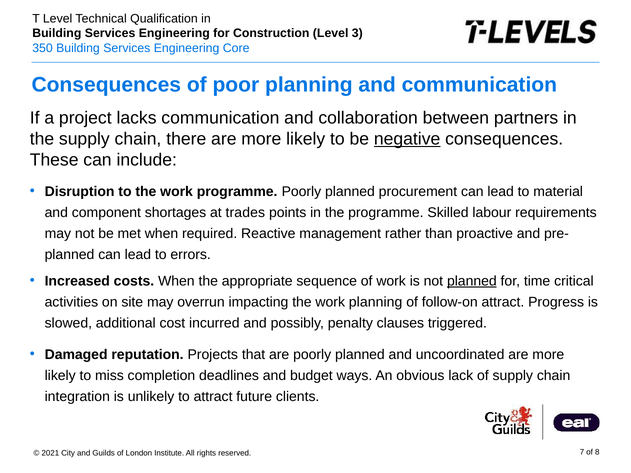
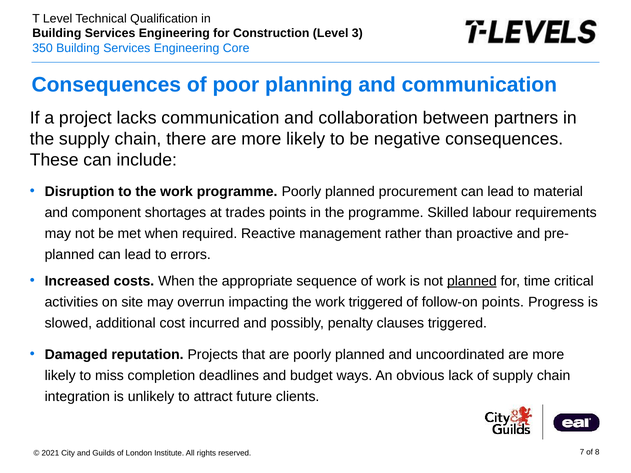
negative underline: present -> none (407, 139)
work planning: planning -> triggered (376, 302)
follow-on attract: attract -> points (503, 302)
